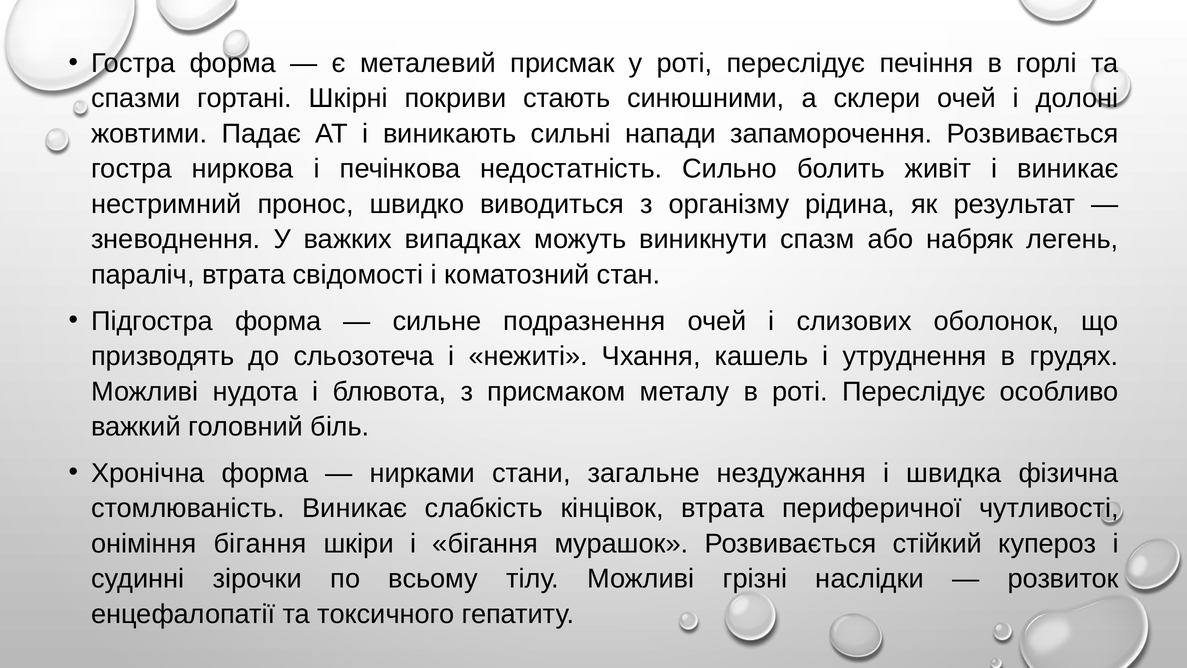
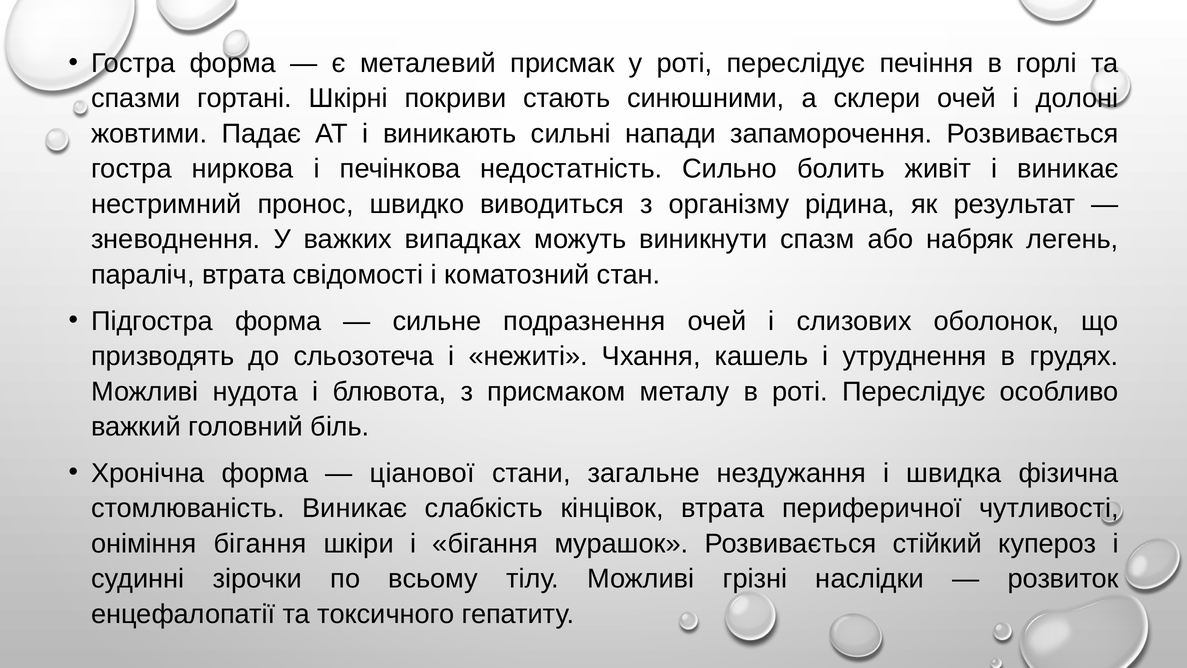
нирками: нирками -> ціанової (422, 473)
